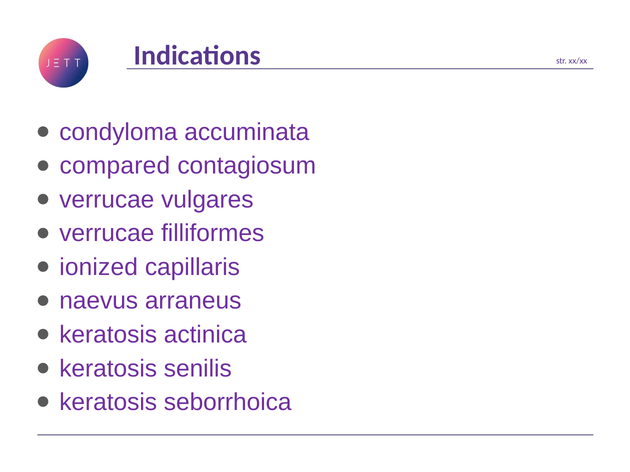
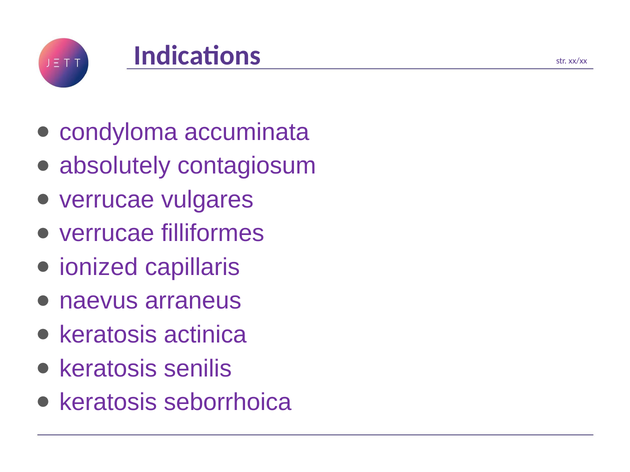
compared: compared -> absolutely (115, 166)
